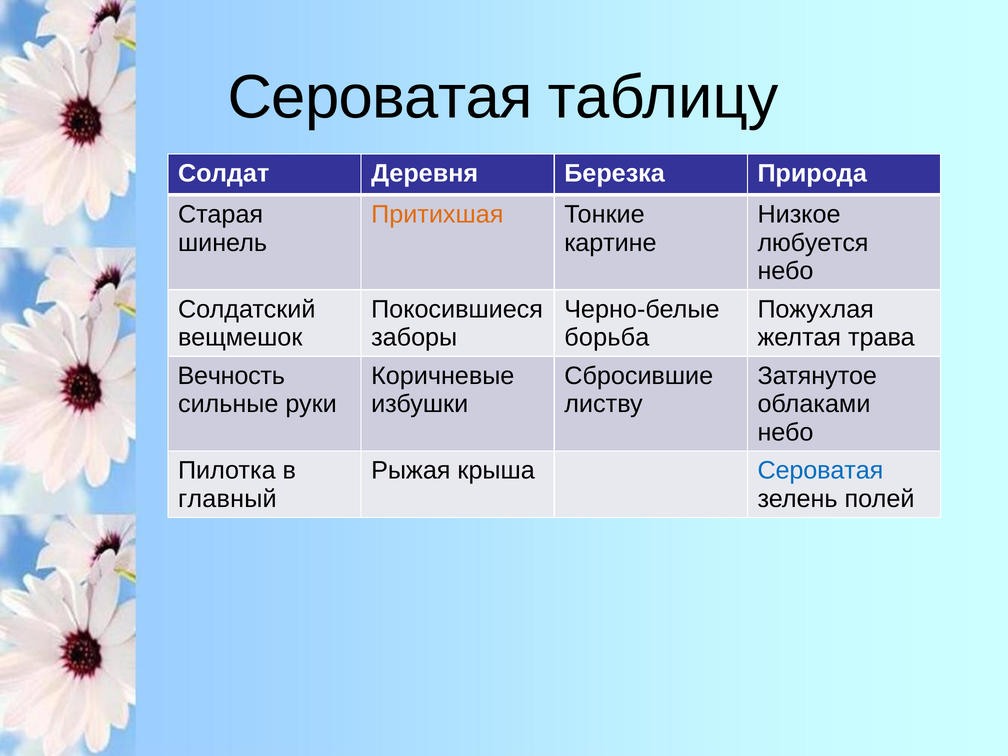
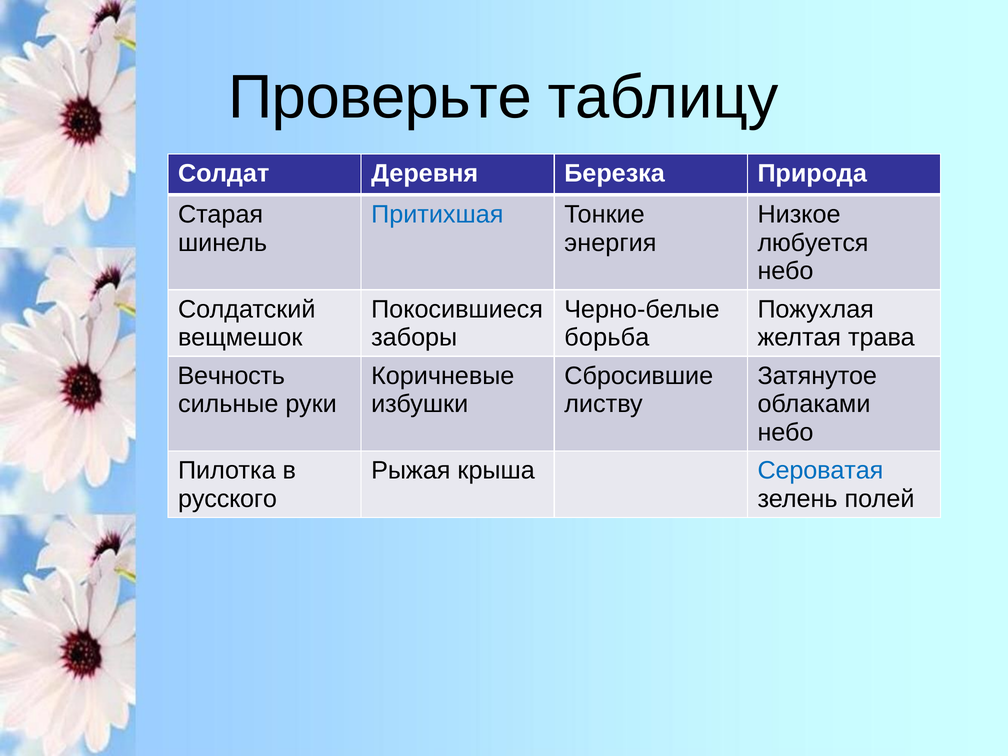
Сероватая: Сероватая -> Проверьте (380, 98)
Притихшая colour: orange -> blue (437, 214)
картине: картине -> энергия (610, 243)
главный: главный -> русского (228, 499)
